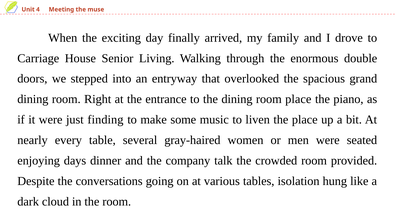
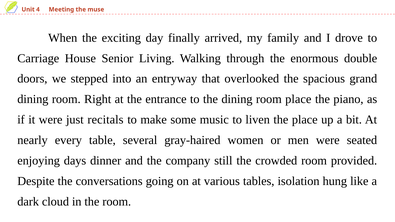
finding: finding -> recitals (105, 120)
talk: talk -> still (223, 161)
